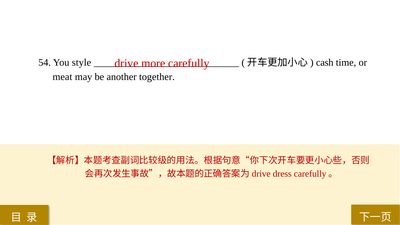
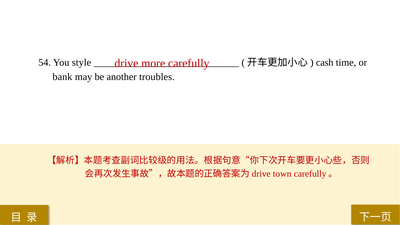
meat: meat -> bank (62, 77)
together: together -> troubles (157, 77)
dress: dress -> town (282, 174)
